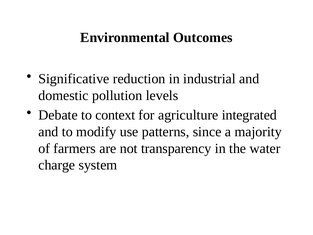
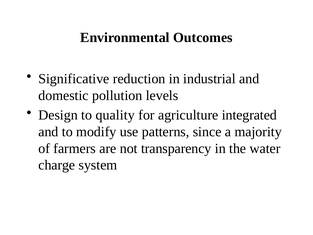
Debate: Debate -> Design (58, 115)
context: context -> quality (115, 115)
